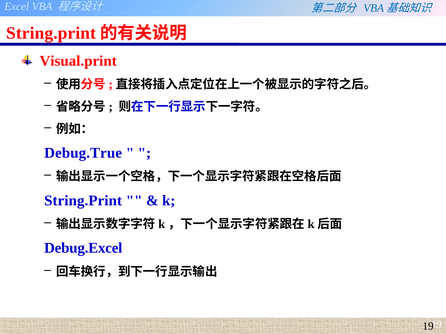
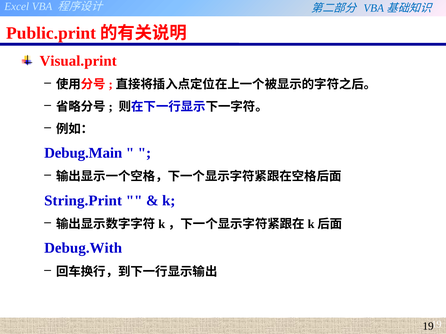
String.print: String.print -> Public.print (51, 33)
Debug.True: Debug.True -> Debug.Main (83, 153)
Debug.Excel: Debug.Excel -> Debug.With (83, 248)
